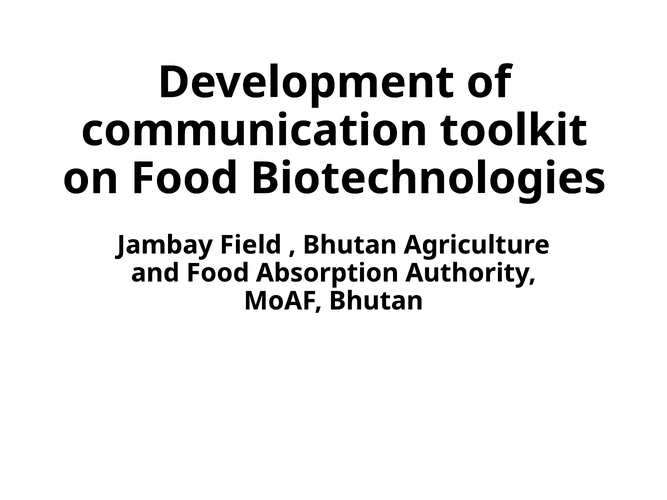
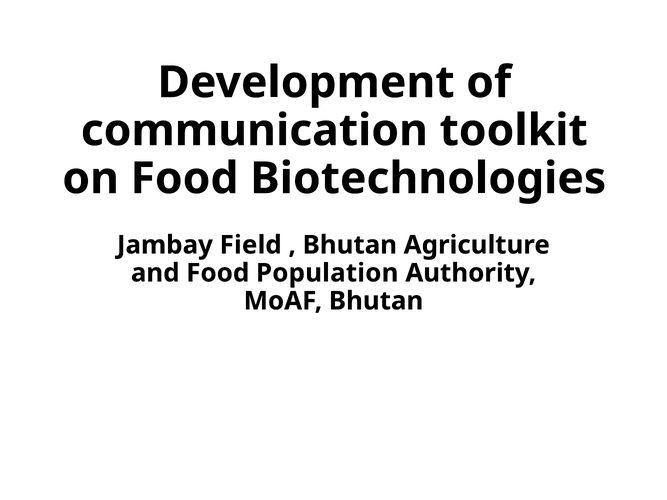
Absorption: Absorption -> Population (327, 273)
